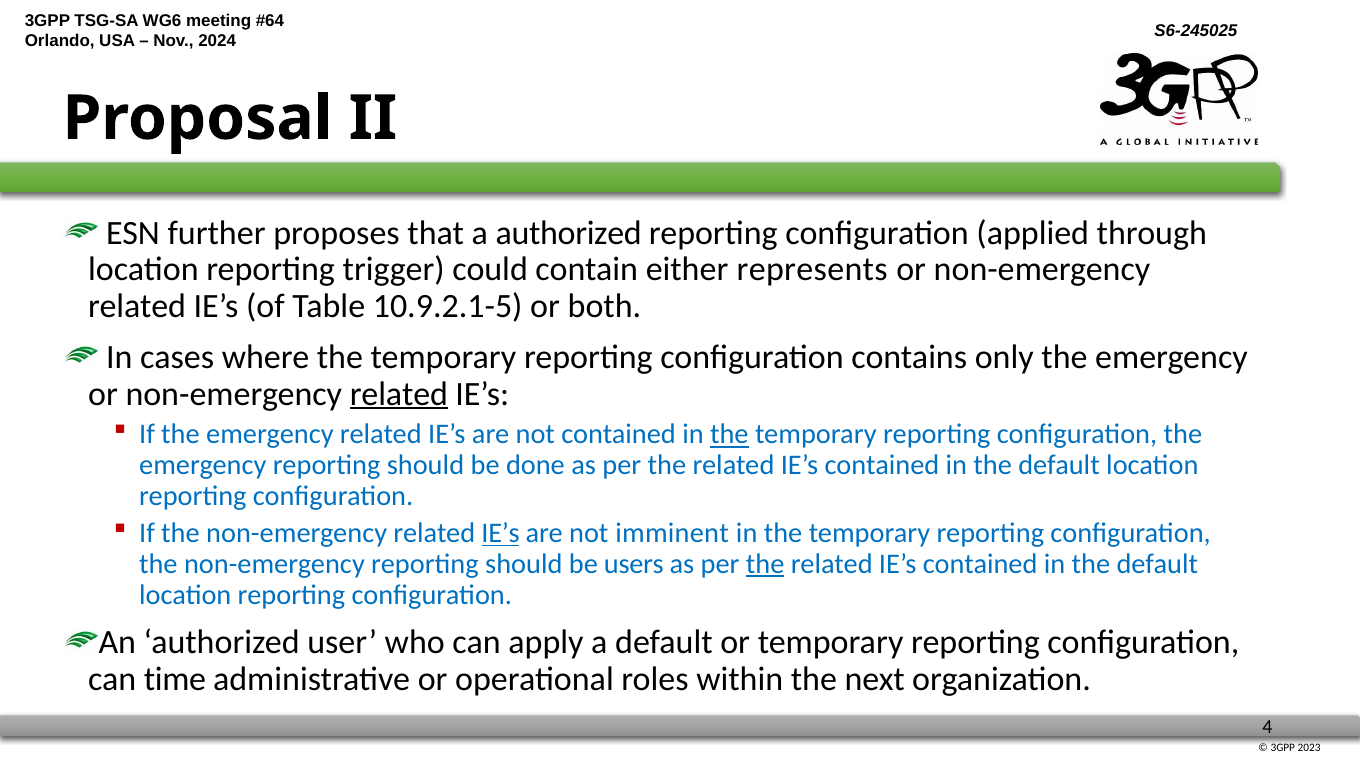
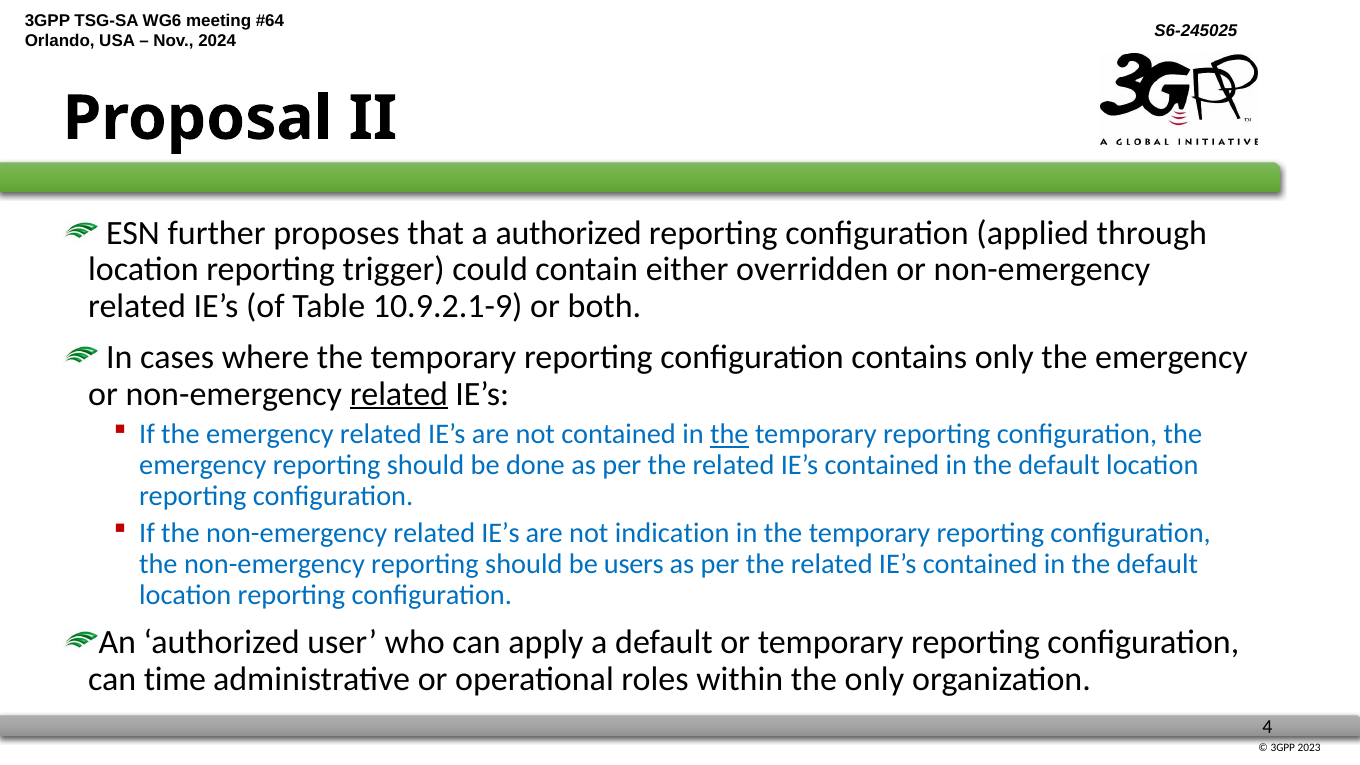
represents: represents -> overridden (812, 270)
10.9.2.1-5: 10.9.2.1-5 -> 10.9.2.1-9 (448, 306)
IE’s underline: present -> none (501, 533)
imminent: imminent -> indication (672, 533)
the underline: present -> none (765, 564)
the next: next -> only (874, 679)
